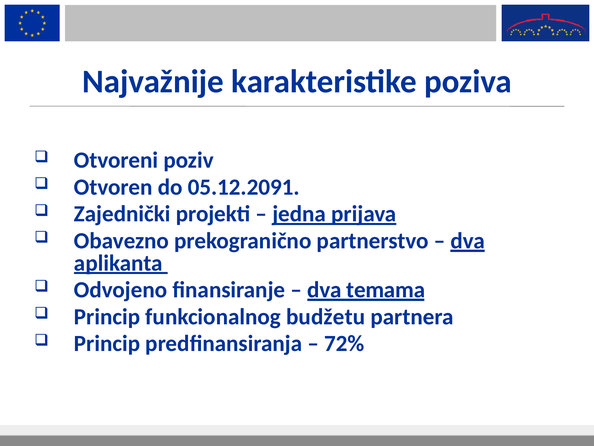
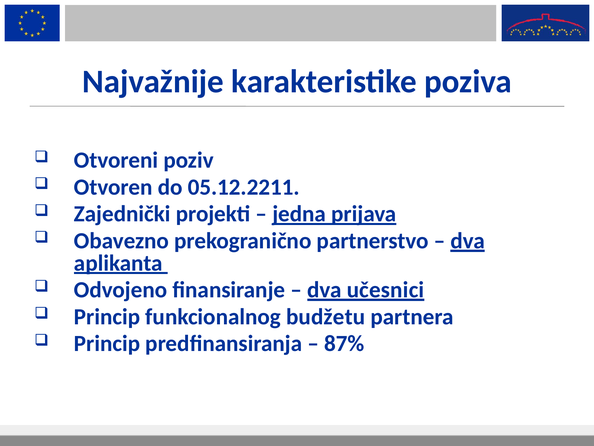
05.12.2091: 05.12.2091 -> 05.12.2211 (244, 187)
temama: temama -> učesnici (385, 290)
72%: 72% -> 87% (344, 343)
